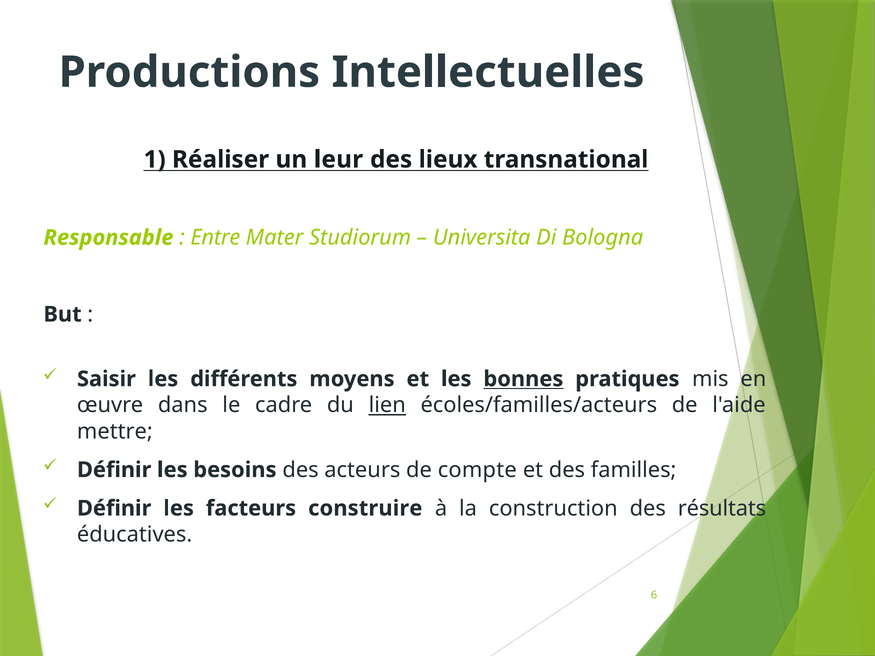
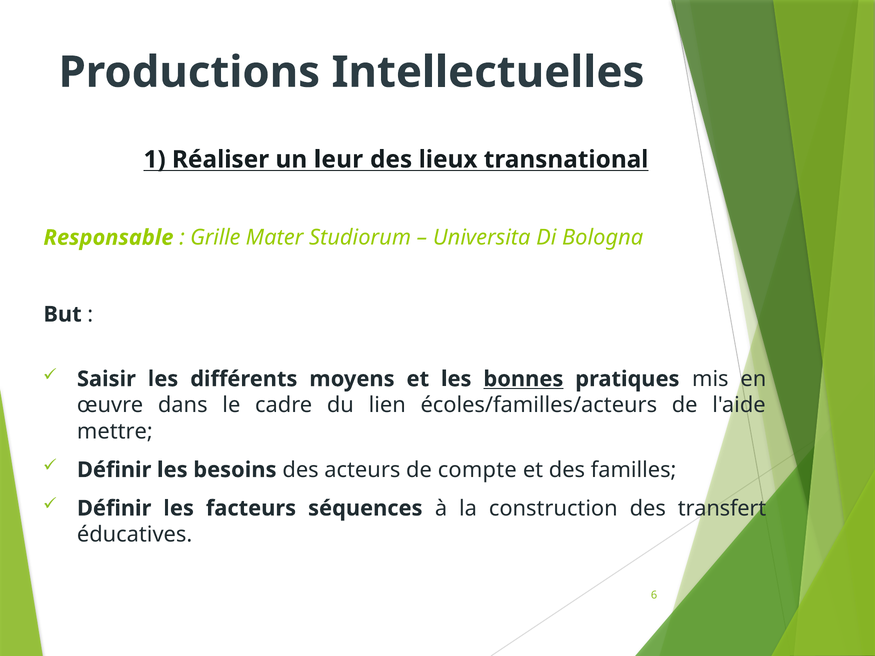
Entre: Entre -> Grille (215, 238)
lien underline: present -> none (387, 405)
construire: construire -> séquences (365, 508)
résultats: résultats -> transfert (722, 508)
